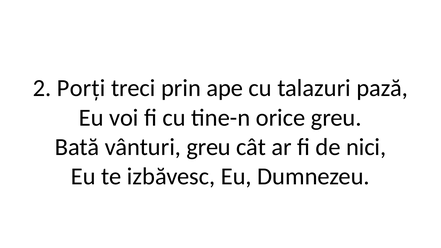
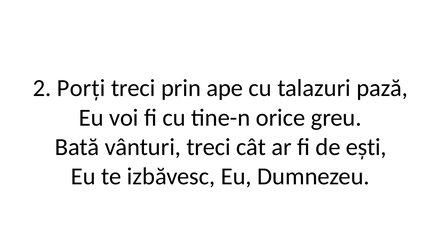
vânturi greu: greu -> treci (209, 147)
nici: nici -> ești (366, 147)
